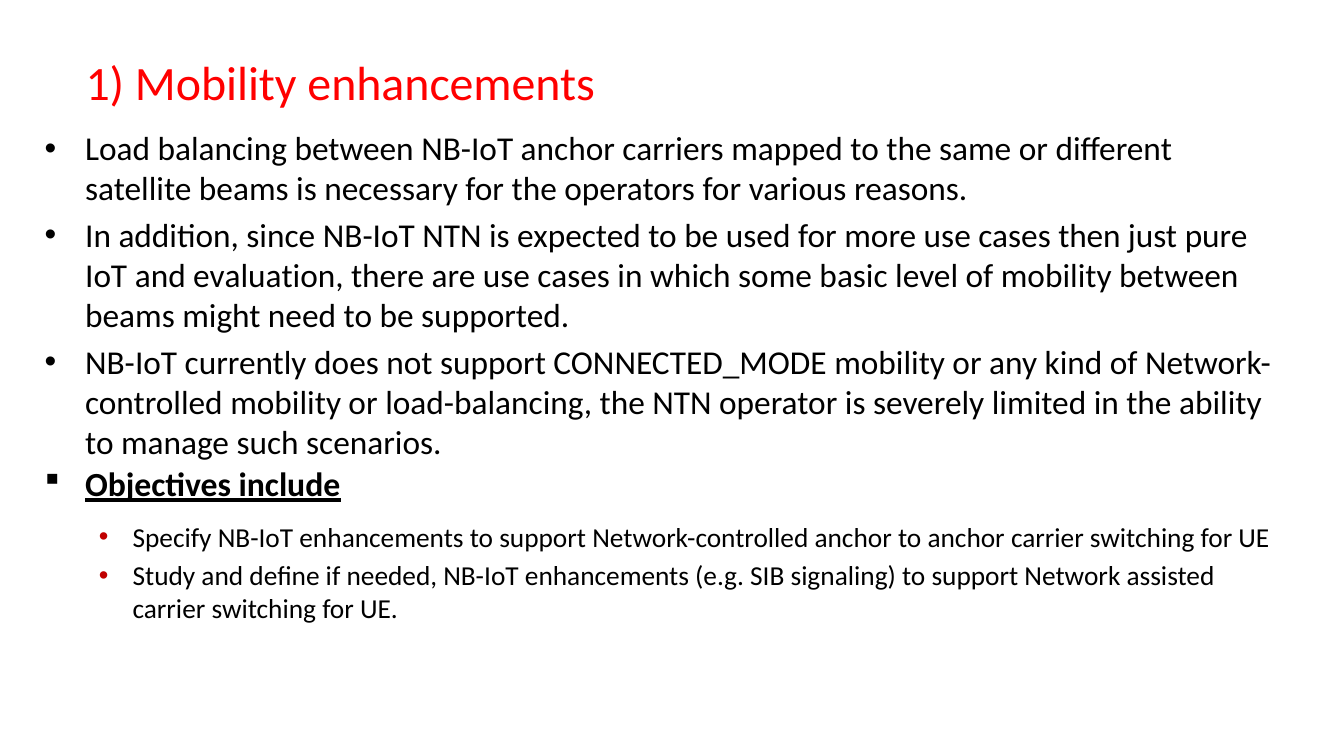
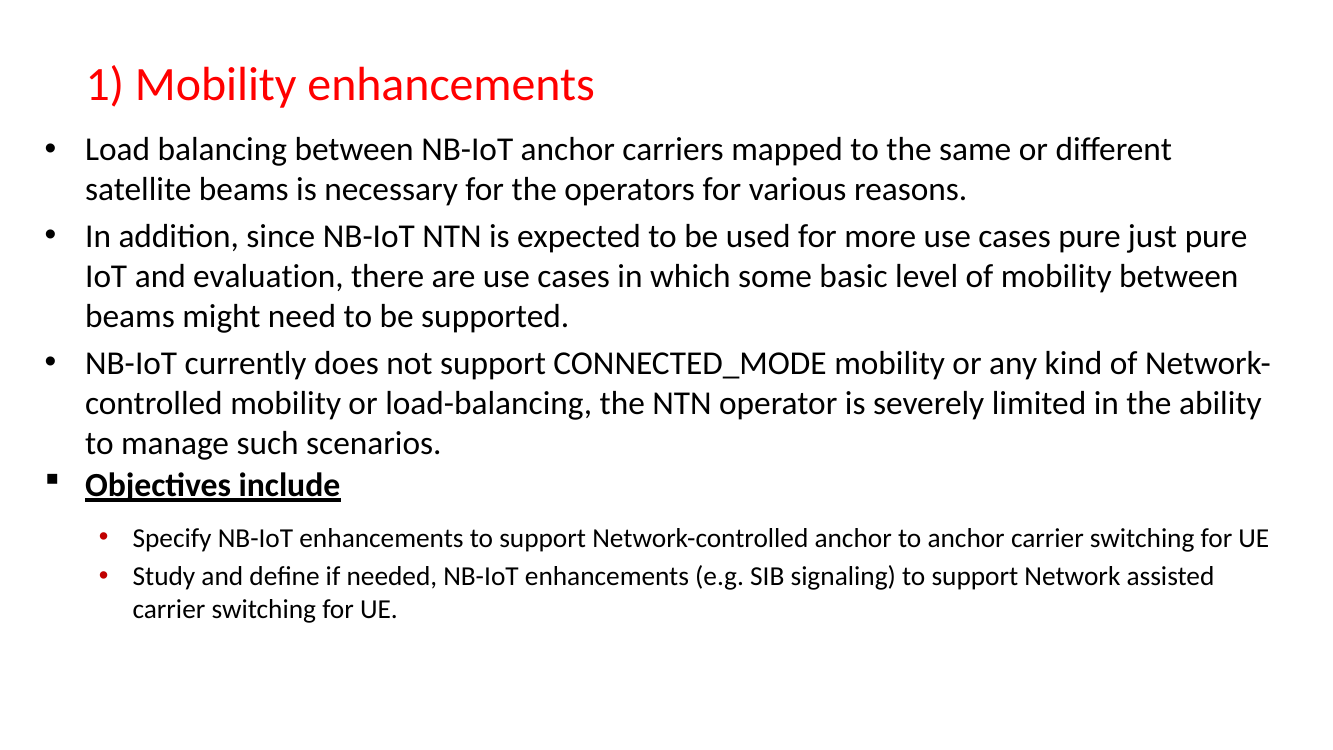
cases then: then -> pure (1089, 236)
